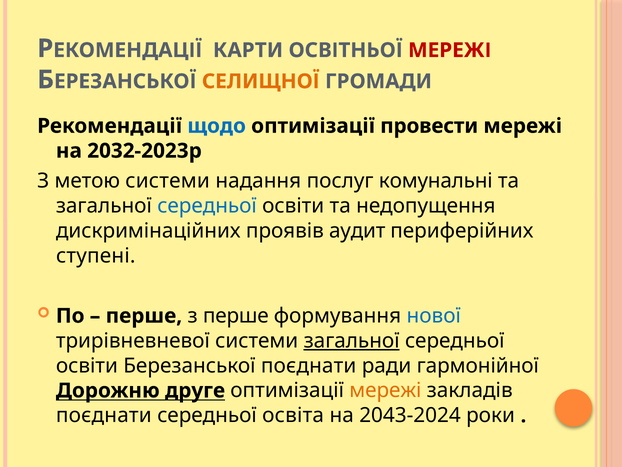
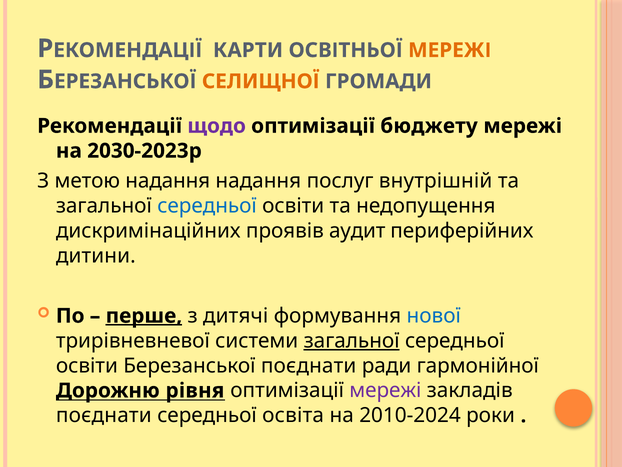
МЕРЕЖІ colour: red -> orange (450, 50)
щодо colour: blue -> purple (217, 126)
провести: провести -> бюджету (429, 126)
2032-2023р: 2032-2023р -> 2030-2023р (145, 151)
метою системи: системи -> надання (168, 181)
комунальні: комунальні -> внутрішній (436, 181)
ступені: ступені -> дитини (96, 255)
перше underline: none -> present (144, 316)
з перше: перше -> дитячі (236, 316)
друге: друге -> рівня (195, 390)
мережі colour: orange -> purple (385, 390)
2043-2024: 2043-2024 -> 2010-2024 (410, 415)
